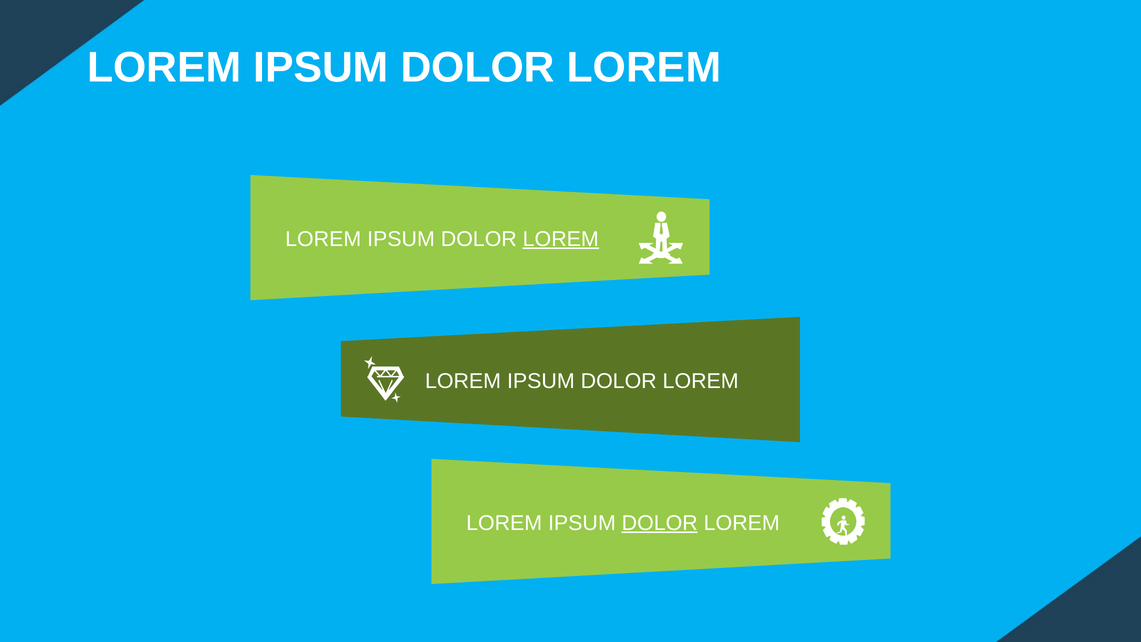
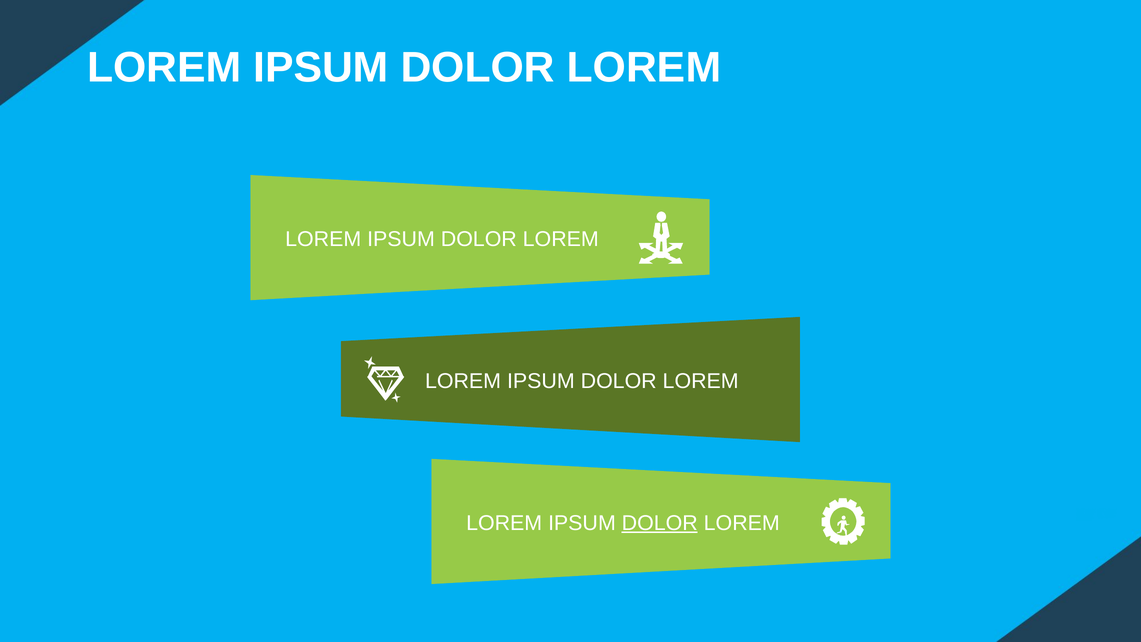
LOREM underline: present -> none (561, 239)
